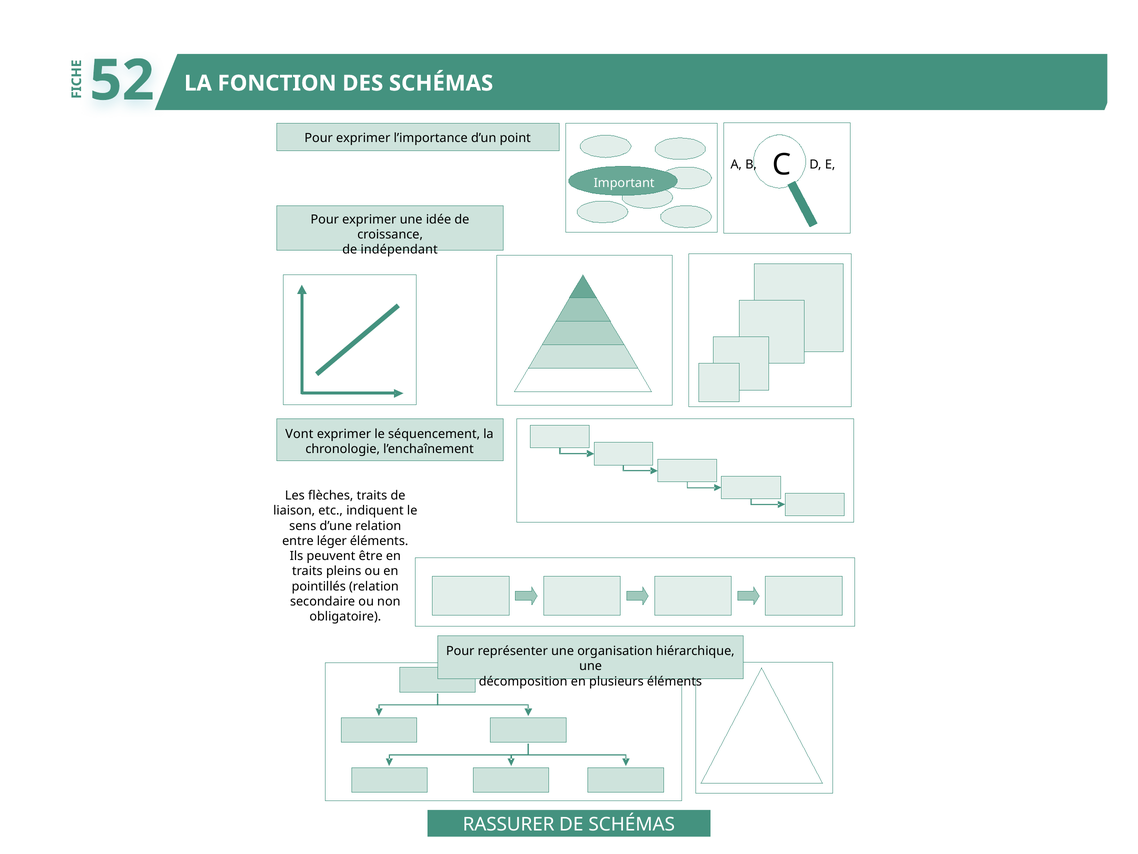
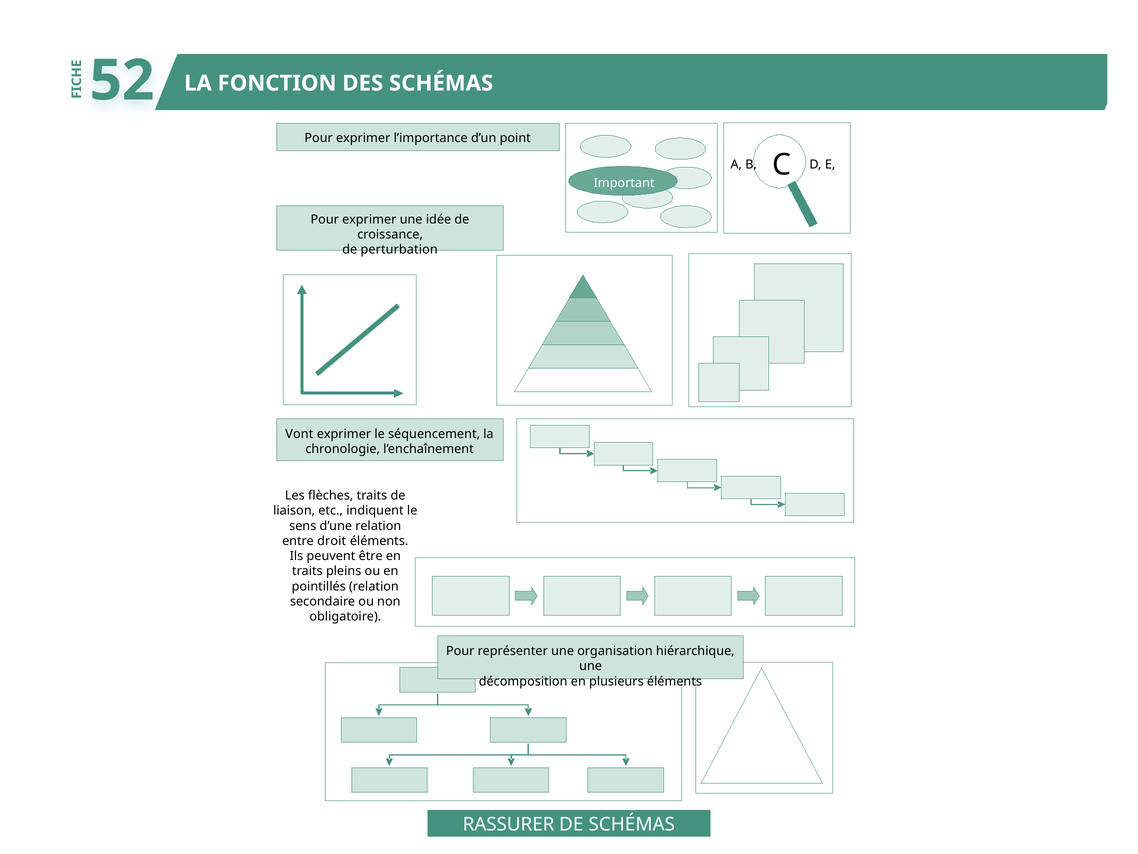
indépendant: indépendant -> perturbation (399, 250)
léger: léger -> droit (332, 541)
